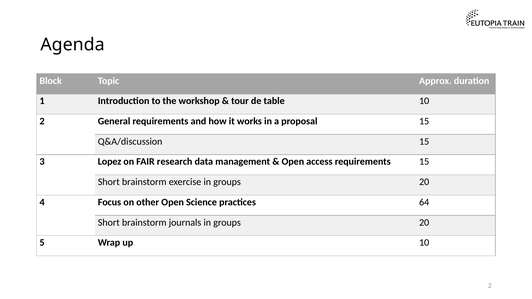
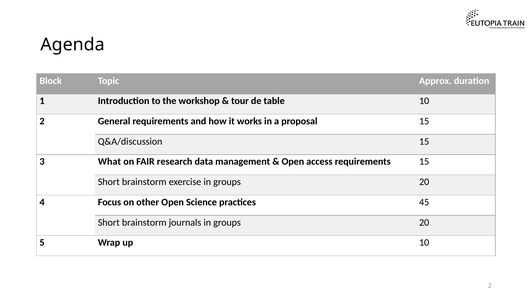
Lopez: Lopez -> What (109, 162)
64: 64 -> 45 (424, 202)
